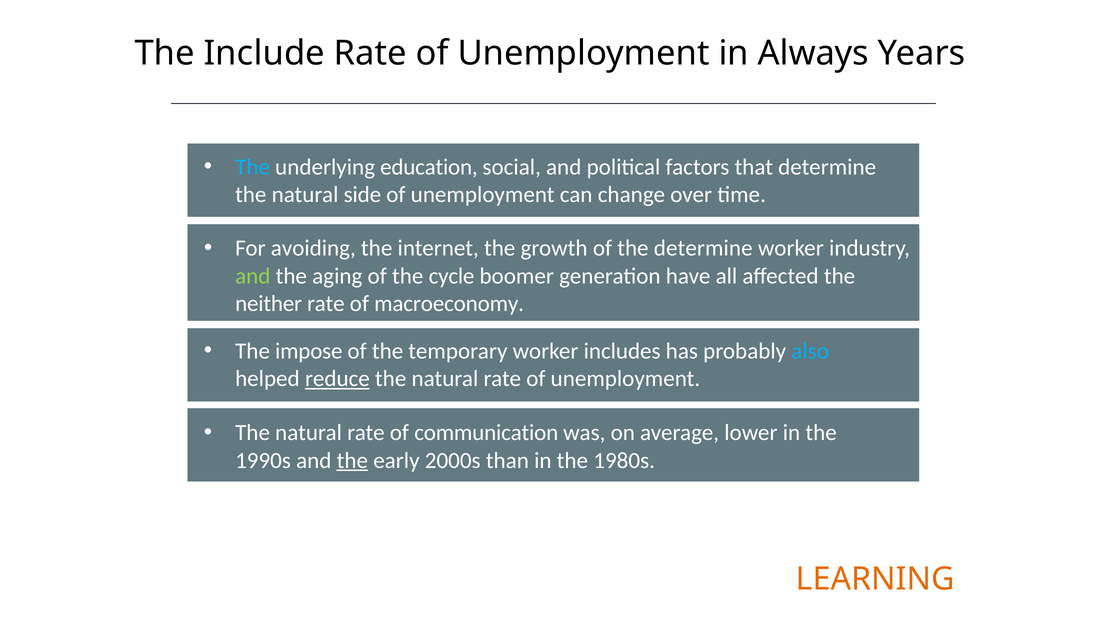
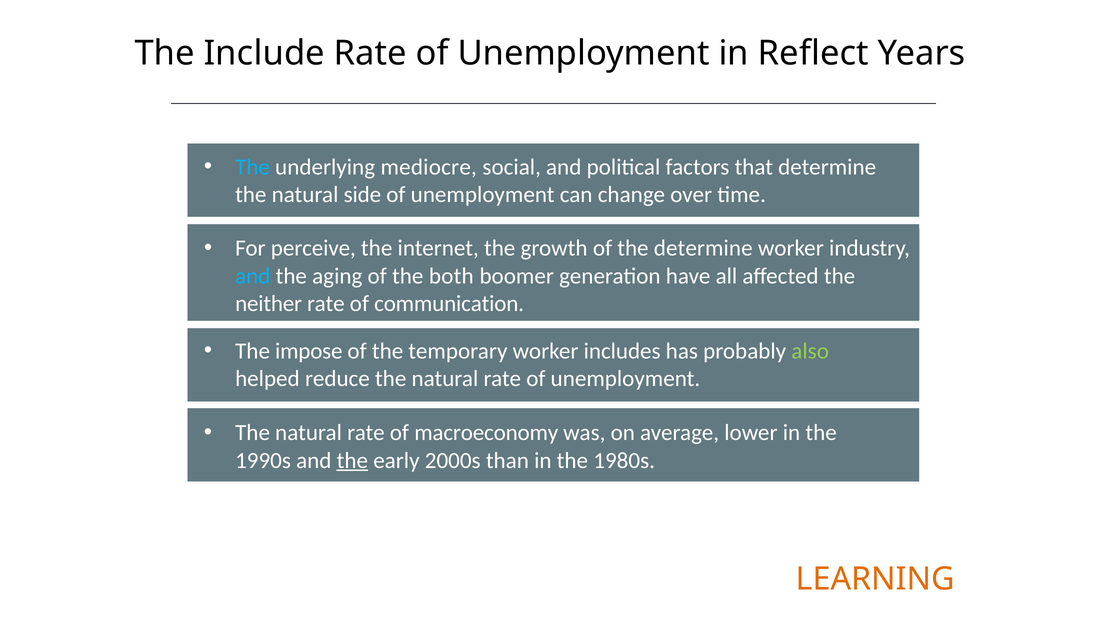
Always: Always -> Reflect (813, 53)
education: education -> mediocre (429, 167)
avoiding: avoiding -> perceive (313, 248)
and colour: light green -> light blue (253, 276)
cycle: cycle -> both (451, 276)
macroeconomy: macroeconomy -> communication (449, 304)
also colour: light blue -> light green (810, 351)
reduce underline: present -> none (337, 379)
communication: communication -> macroeconomy (486, 433)
